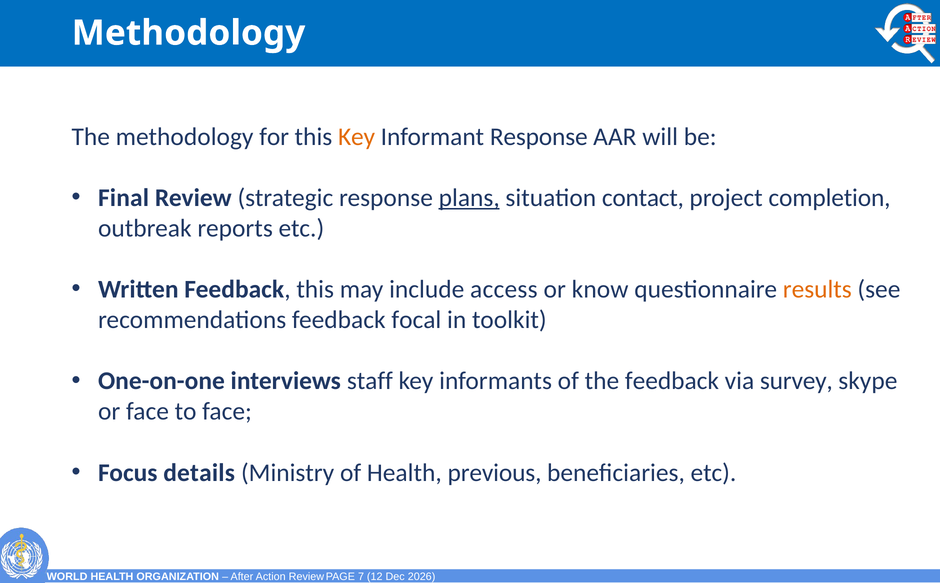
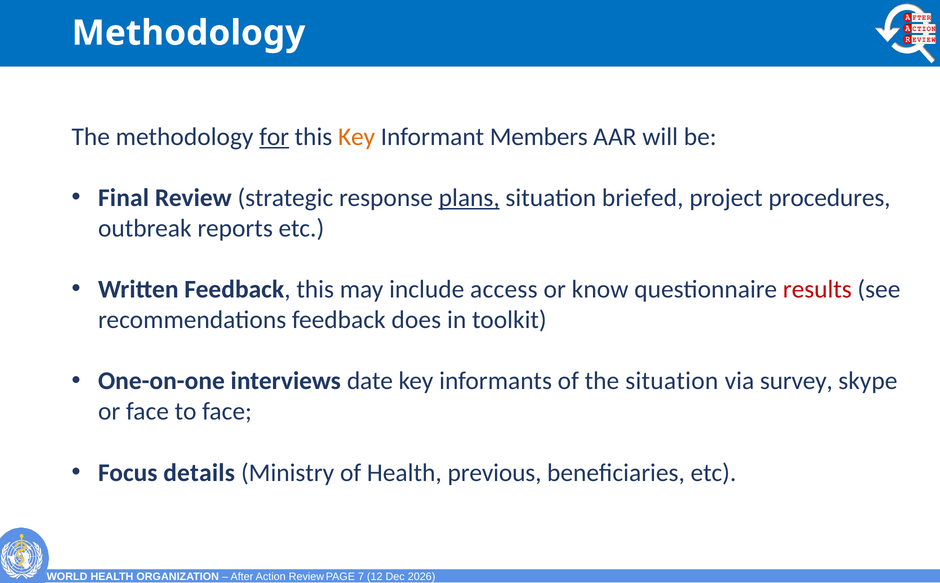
for underline: none -> present (274, 137)
Informant Response: Response -> Members (539, 137)
contact: contact -> briefed (643, 198)
completion: completion -> procedures (830, 198)
results colour: orange -> red (817, 289)
focal: focal -> does (416, 320)
staff: staff -> date (370, 381)
the feedback: feedback -> situation (672, 381)
